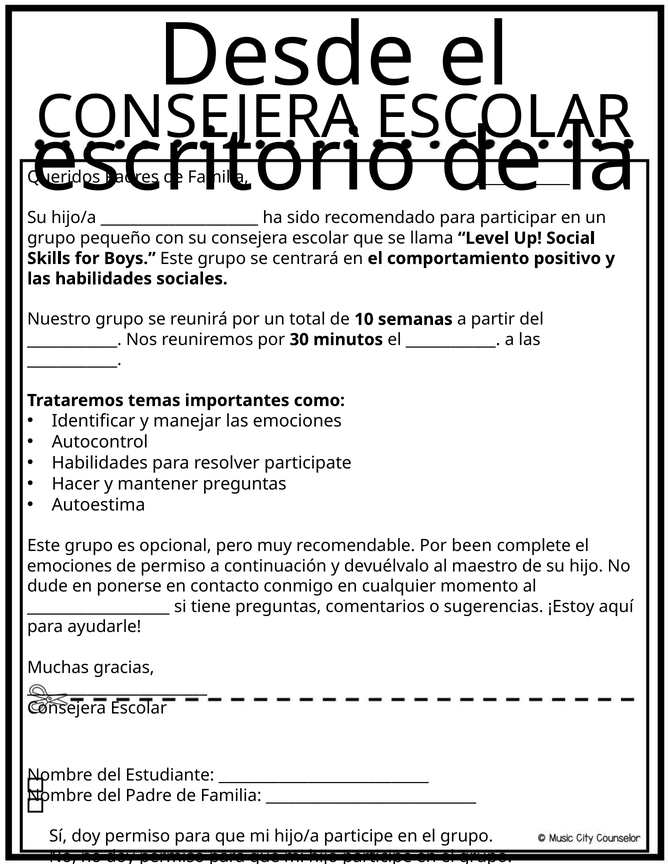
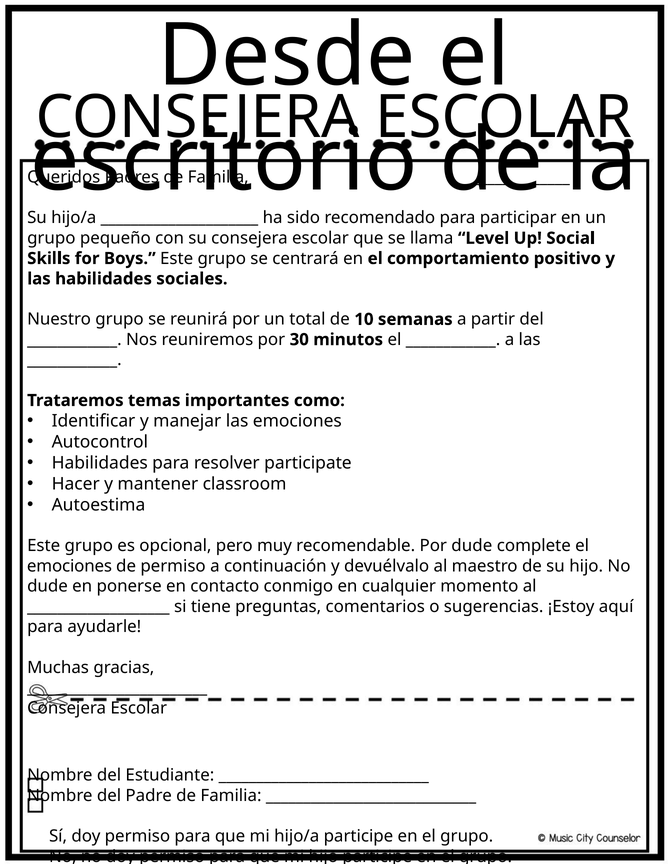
mantener preguntas: preguntas -> classroom (245, 484)
Por been: been -> dude (472, 546)
